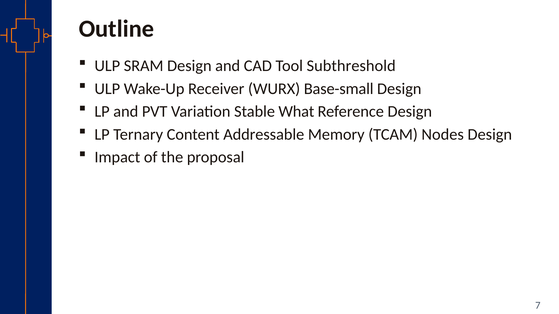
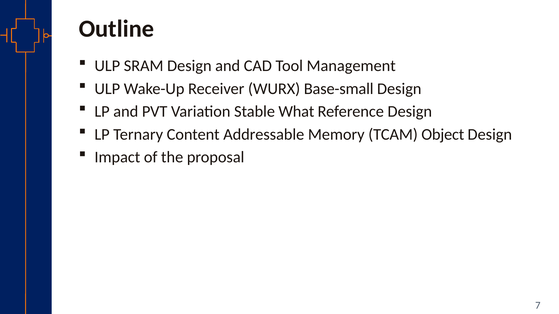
Subthreshold: Subthreshold -> Management (351, 66)
Nodes: Nodes -> Object (443, 135)
